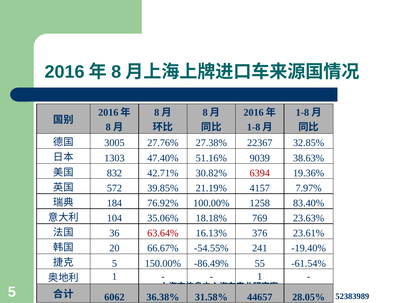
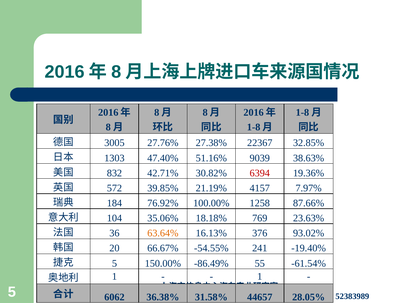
83.40%: 83.40% -> 87.66% (309, 204)
63.64% colour: red -> orange (163, 234)
23.61%: 23.61% -> 93.02% (309, 234)
